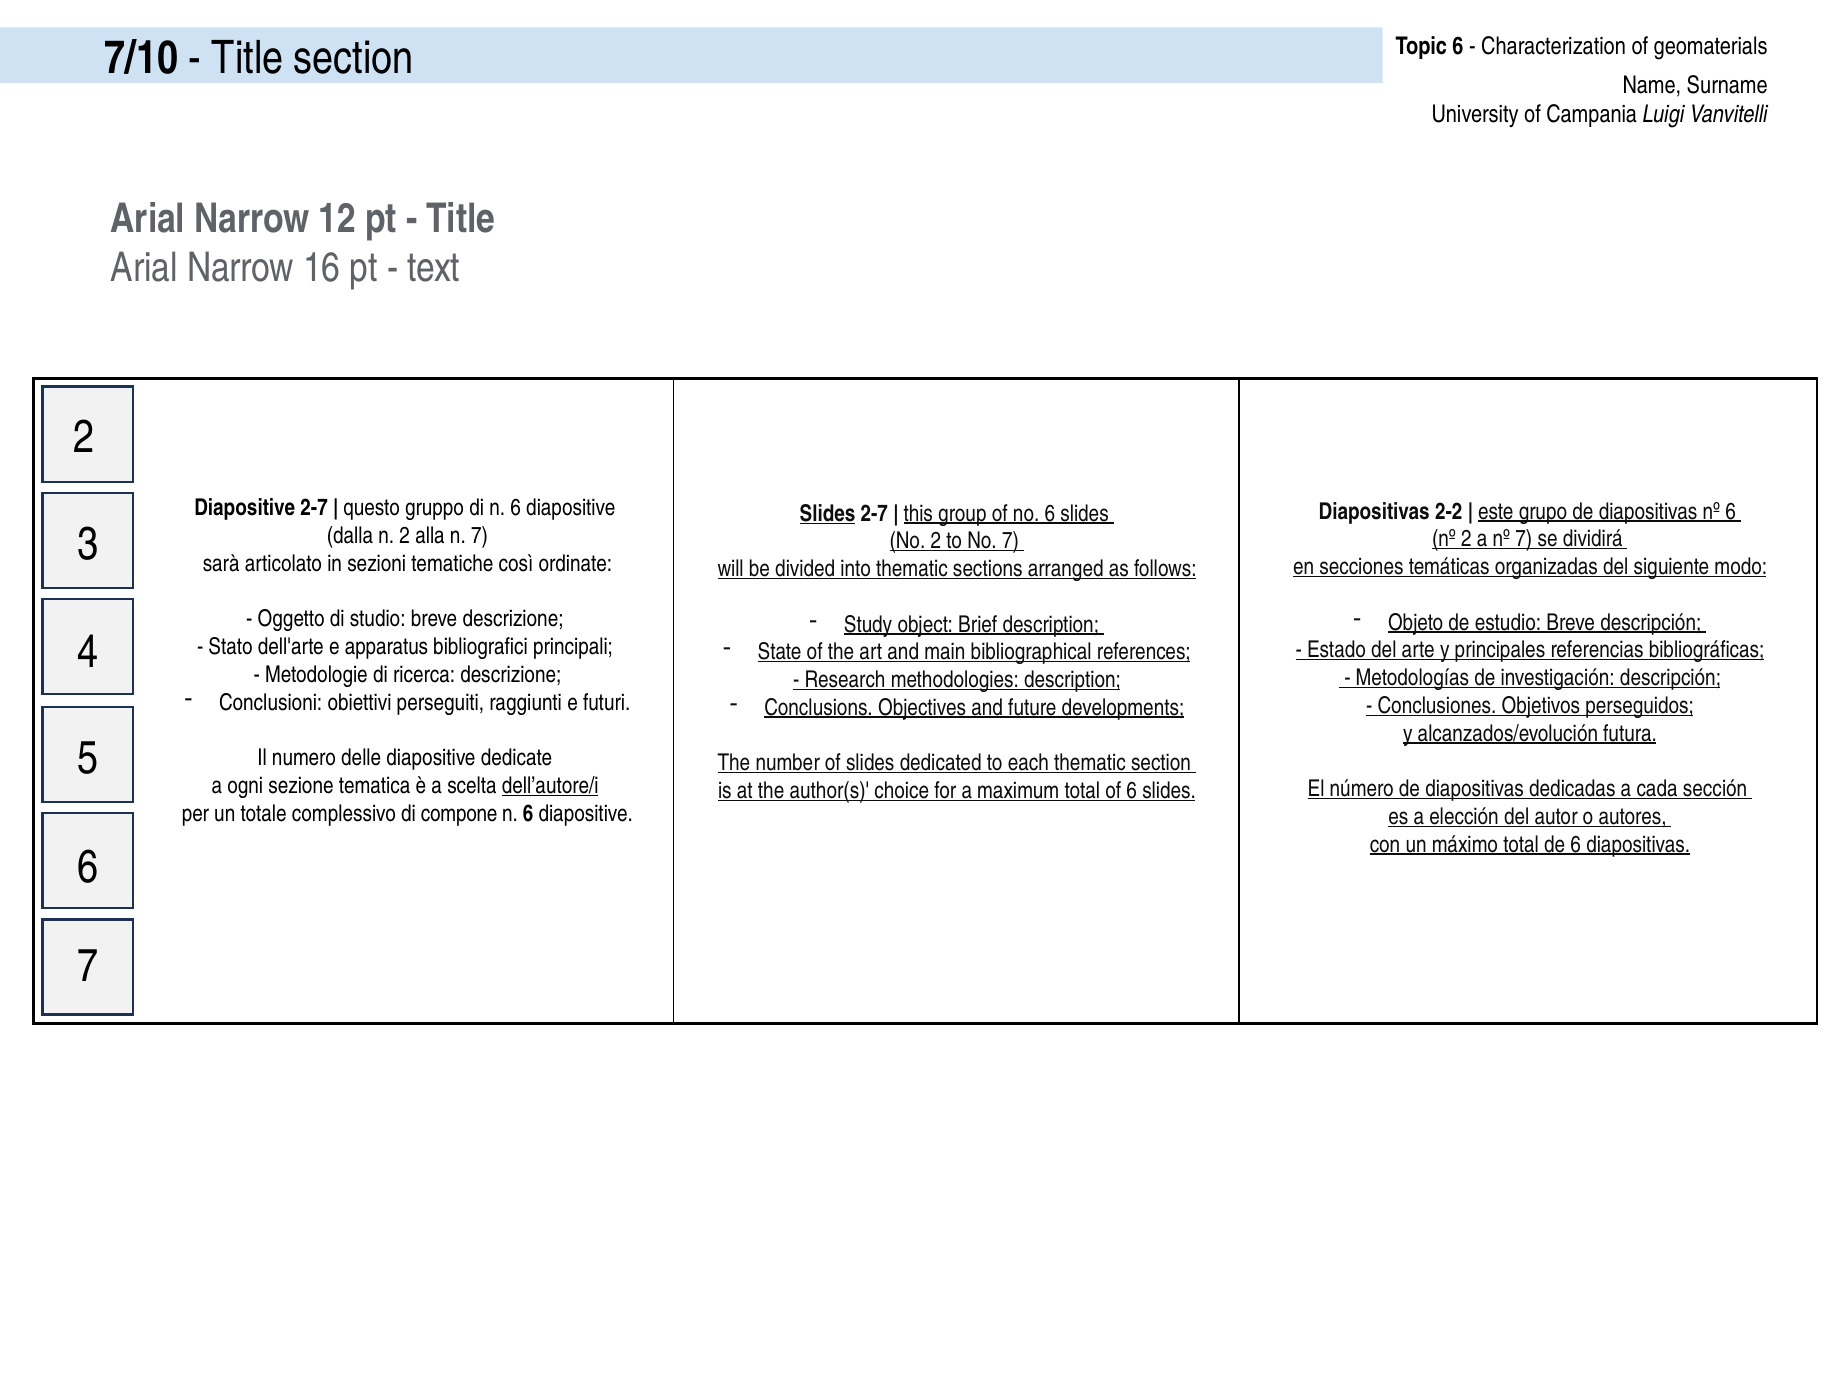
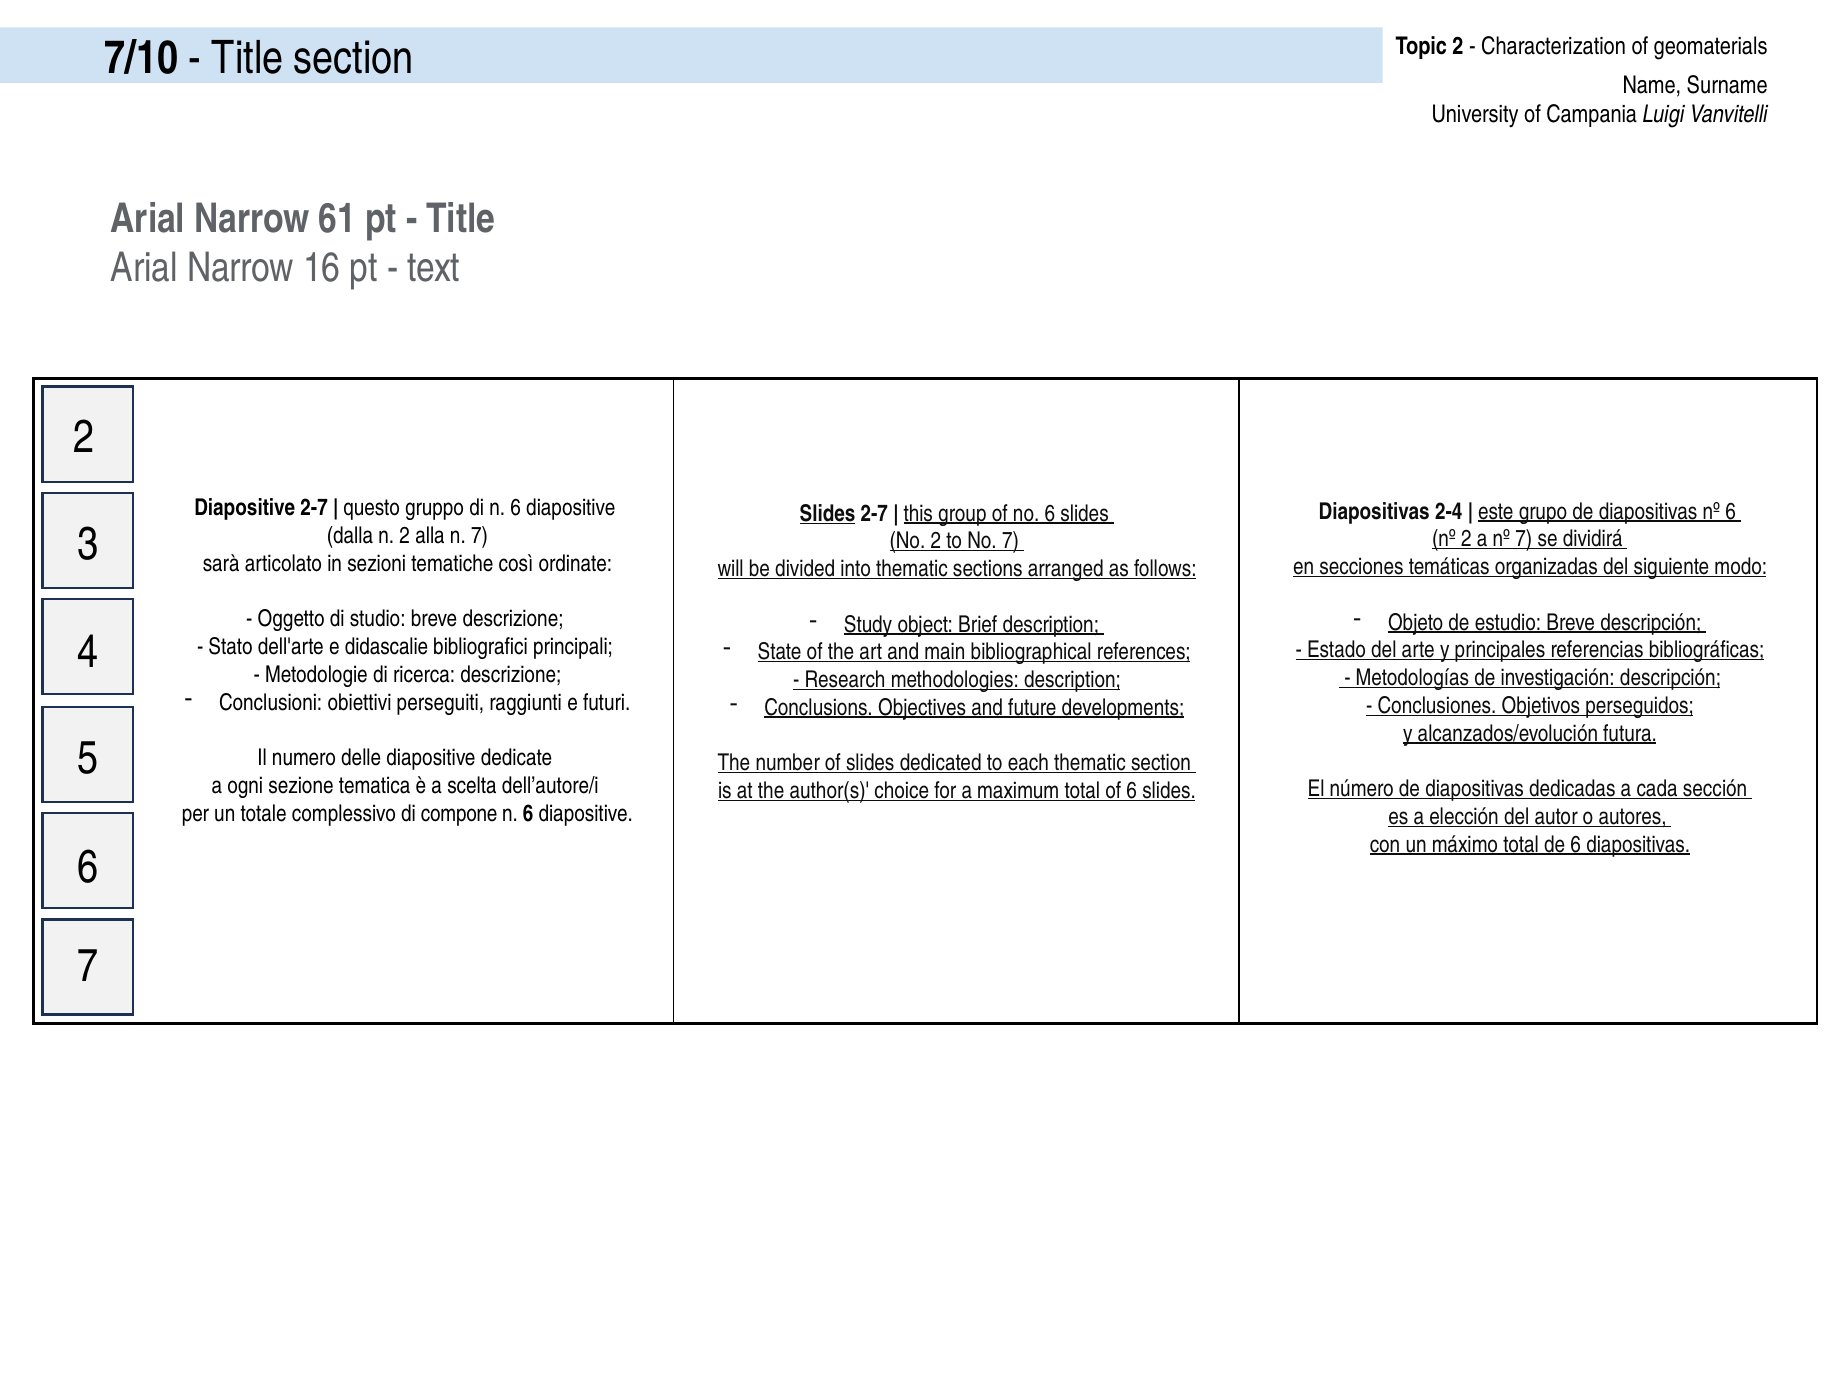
Topic 6: 6 -> 2 (1458, 47)
12: 12 -> 61 (337, 219)
2-2: 2-2 -> 2-4 (1449, 512)
apparatus: apparatus -> didascalie (387, 647)
dell’autore/i underline: present -> none (550, 786)
